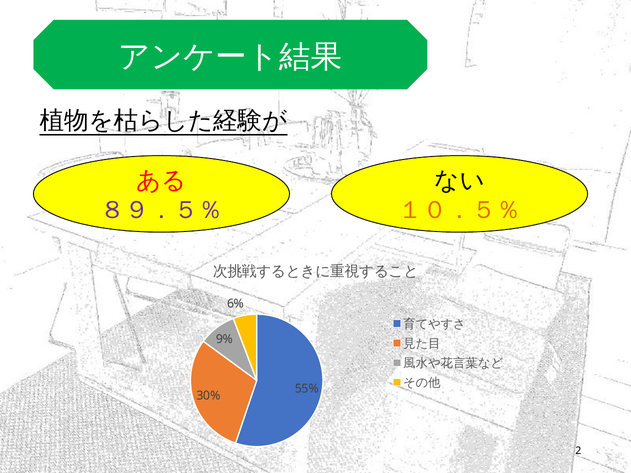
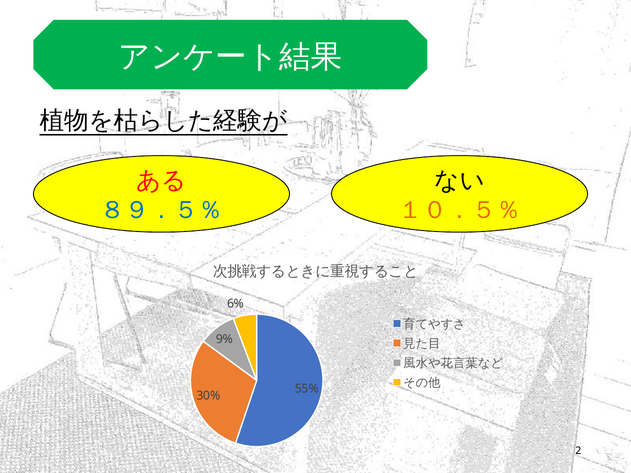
８９．５％ colour: purple -> blue (161, 210)
